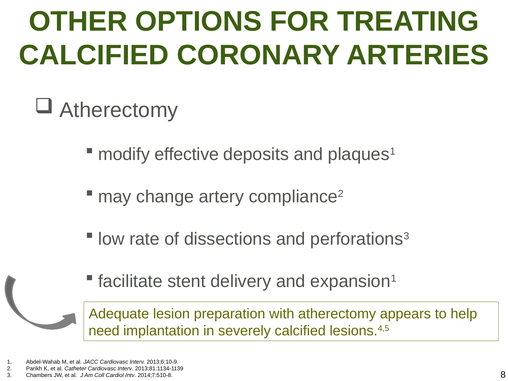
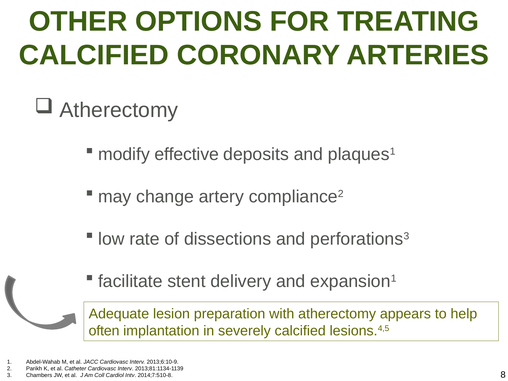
need: need -> often (104, 331)
